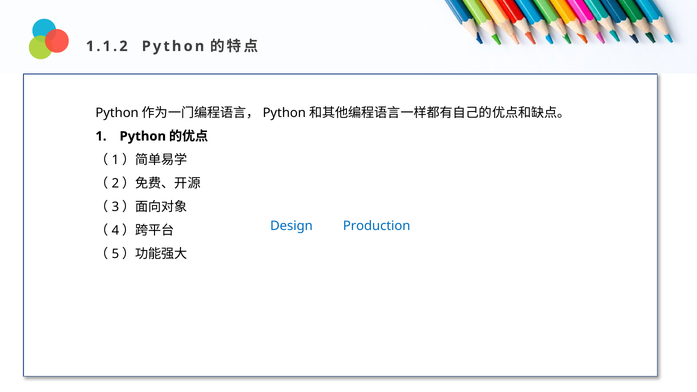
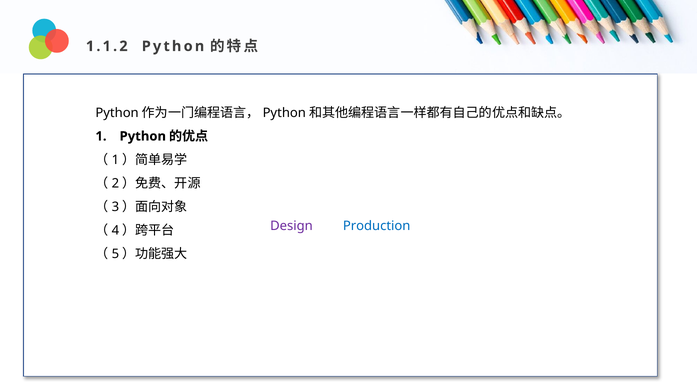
Design colour: blue -> purple (291, 226)
